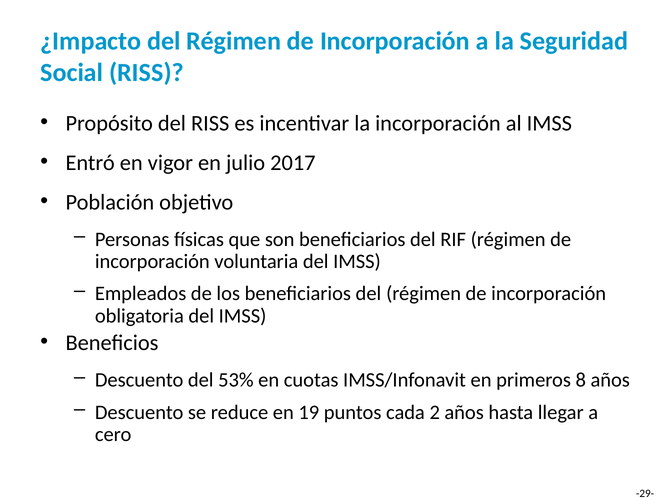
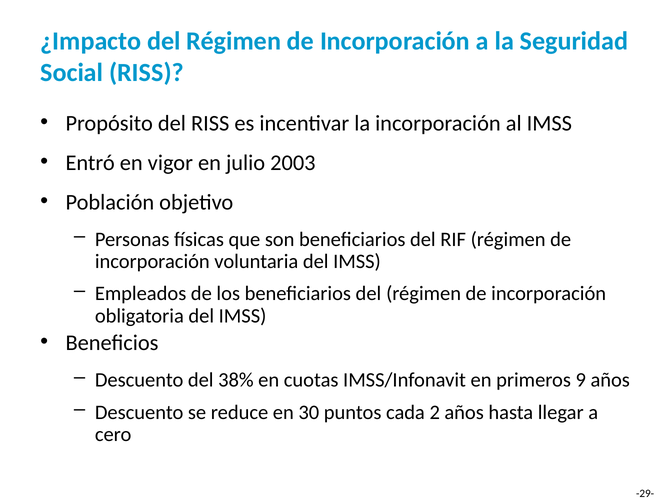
2017: 2017 -> 2003 (293, 163)
53%: 53% -> 38% (236, 380)
8: 8 -> 9 (581, 380)
19: 19 -> 30 (309, 412)
